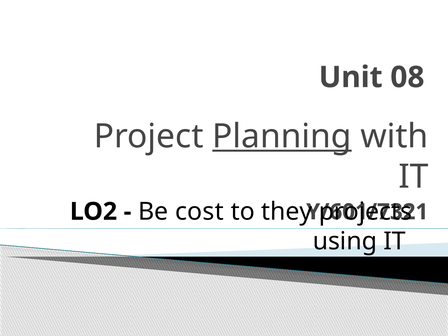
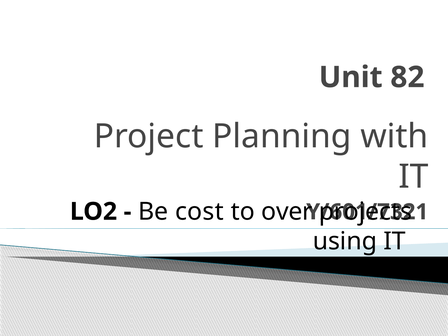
08: 08 -> 82 (407, 77)
Planning underline: present -> none (282, 136)
they: they -> over (287, 212)
